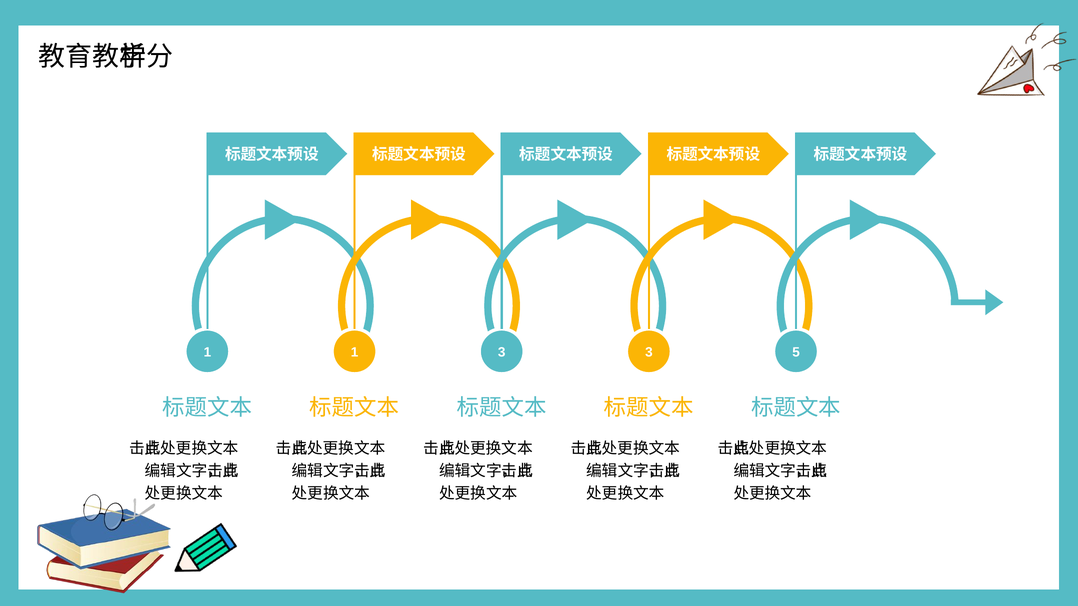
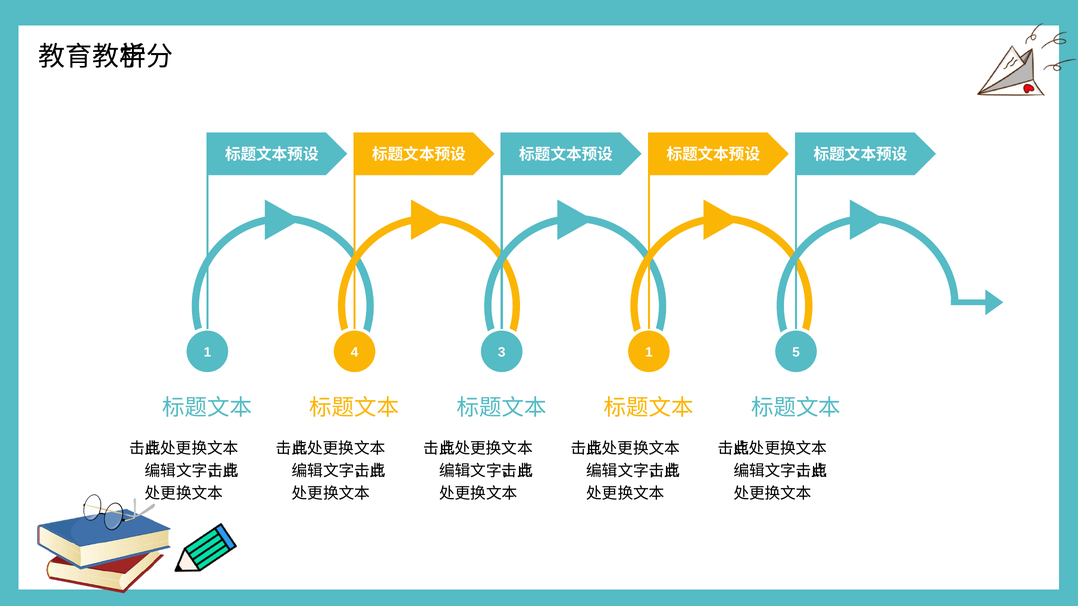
1 1: 1 -> 4 (355, 352)
3 3: 3 -> 1 (649, 352)
